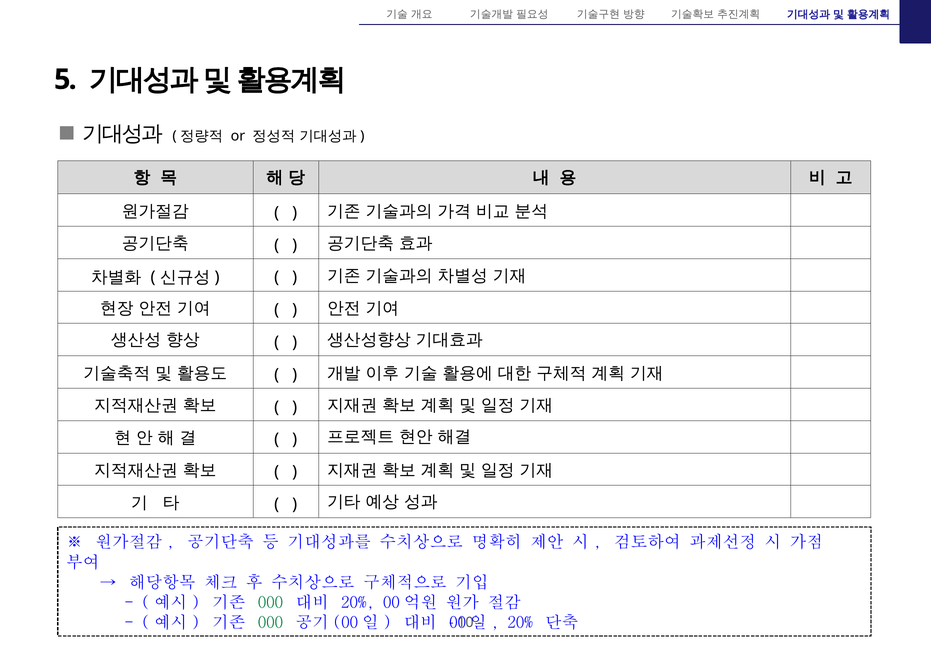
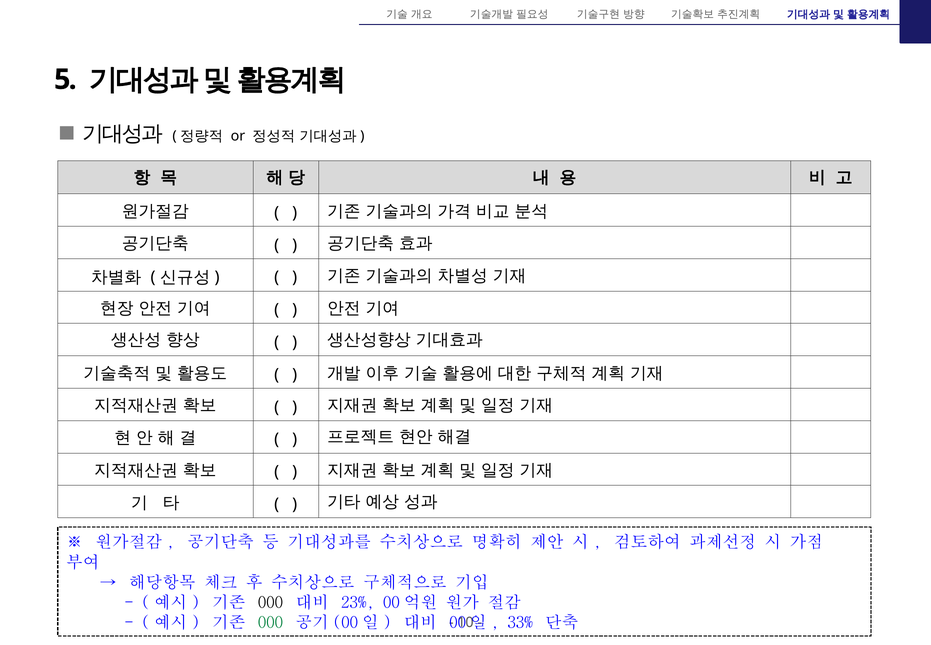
000 colour: green -> black (270, 602)
20%: 20% -> 23% (358, 602)
20%: 20% -> 33% (520, 622)
